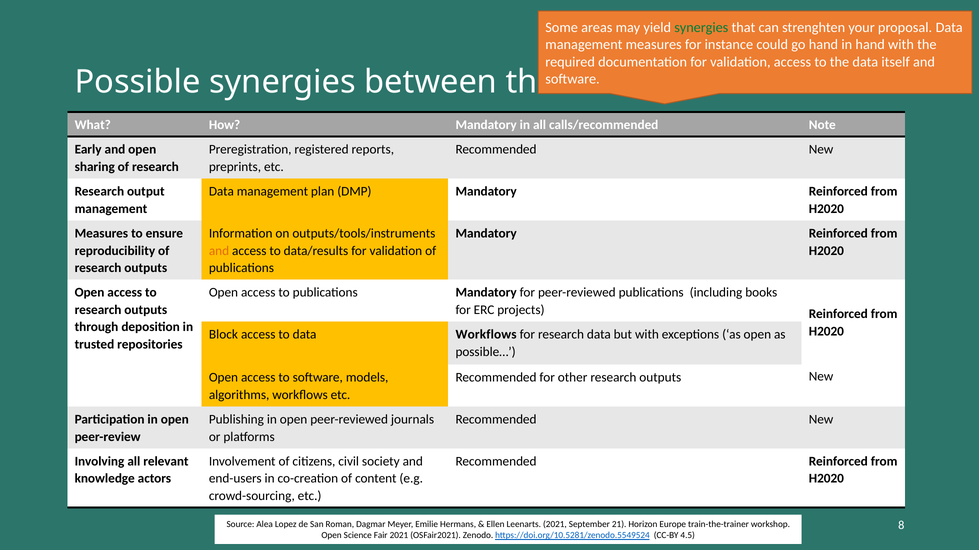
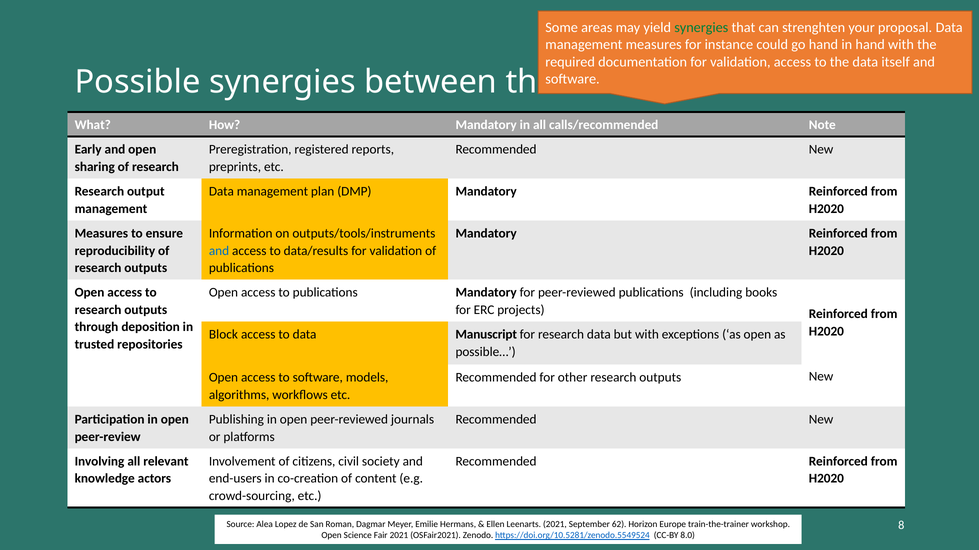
and colour: orange -> blue (219, 251)
data Workflows: Workflows -> Manuscript (486, 335)
21: 21 -> 62 (619, 525)
4.5: 4.5 -> 8.0 (688, 536)
